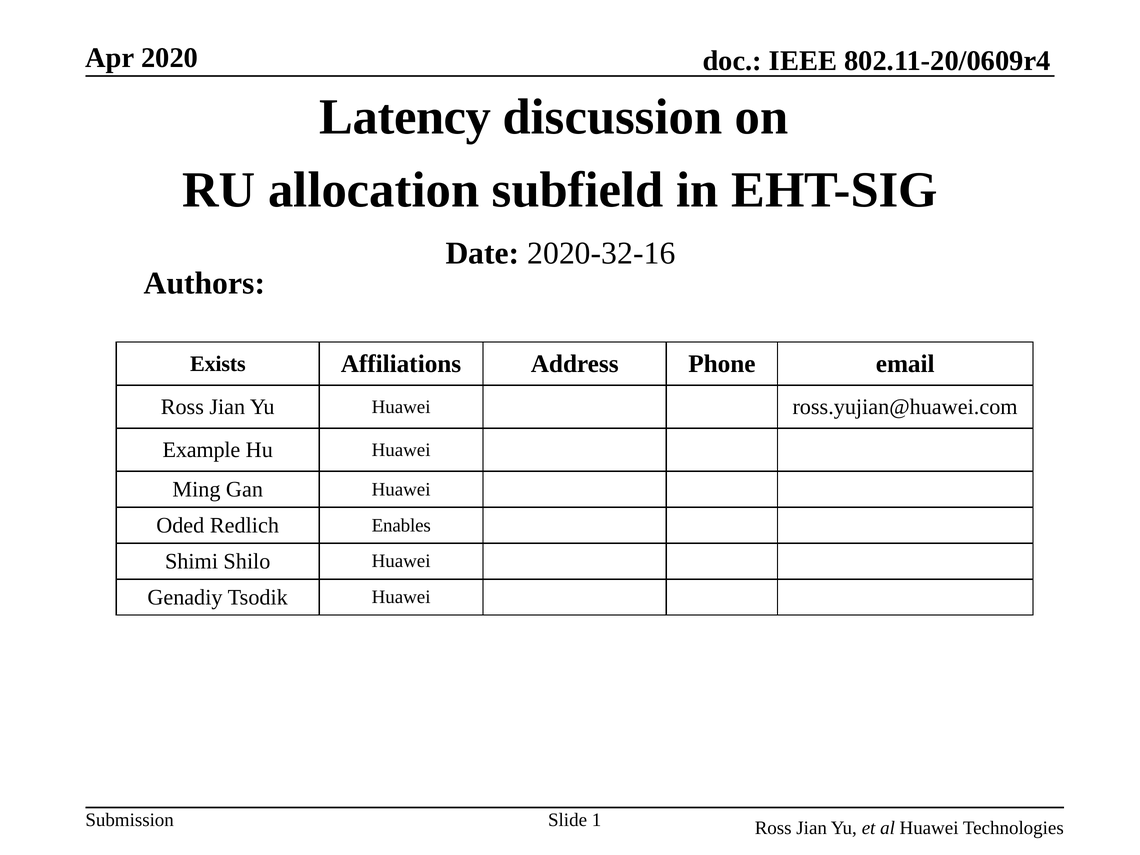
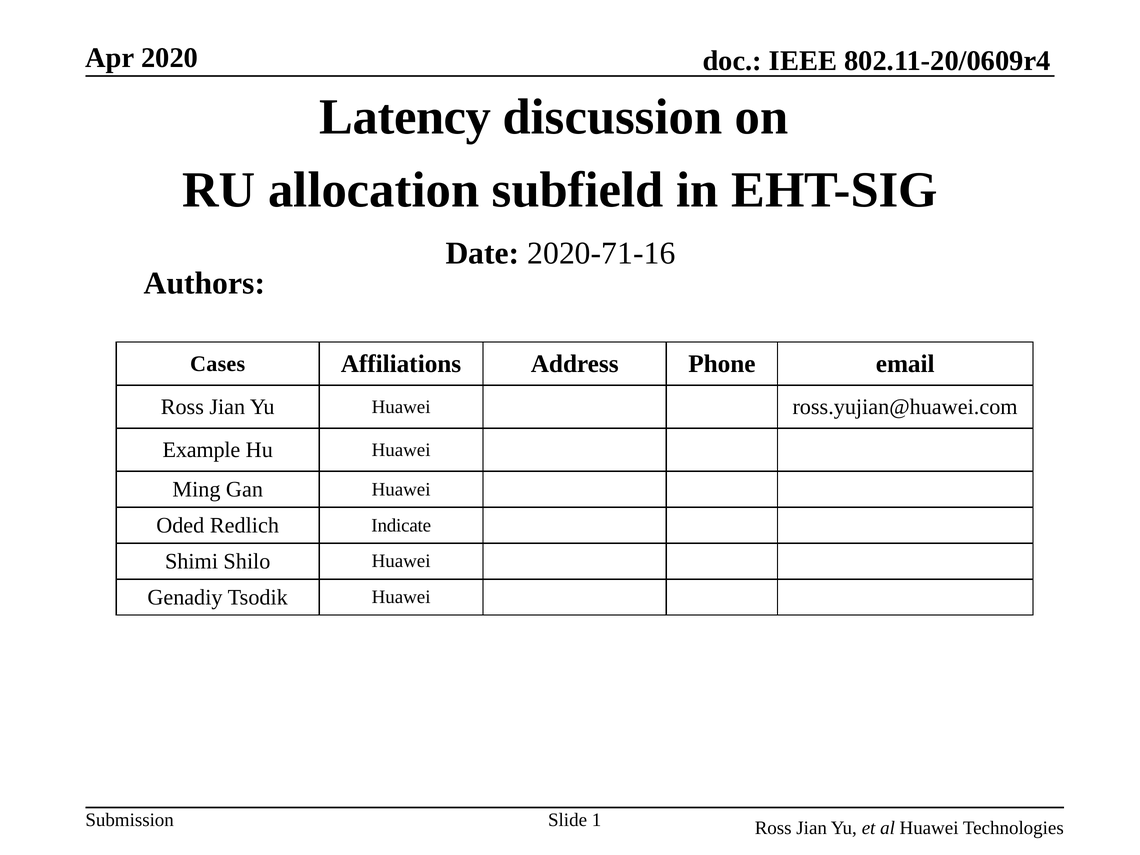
2020-32-16: 2020-32-16 -> 2020-71-16 (601, 253)
Exists: Exists -> Cases (218, 364)
Enables: Enables -> Indicate (401, 525)
